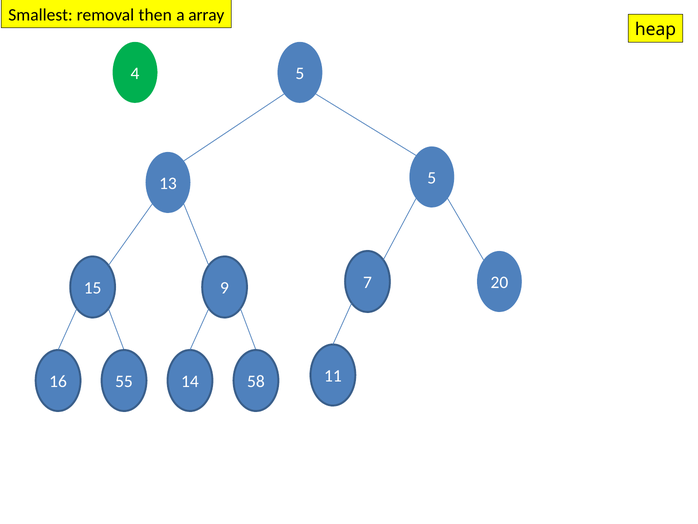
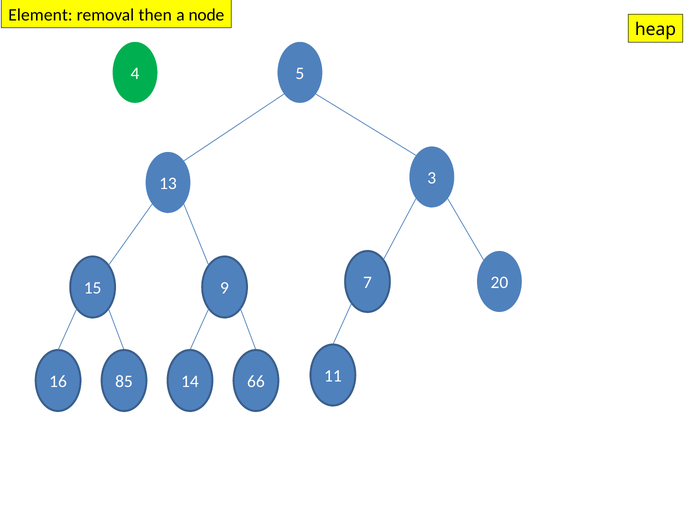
Smallest: Smallest -> Element (40, 15)
array: array -> node (206, 15)
13 5: 5 -> 3 (432, 178)
55: 55 -> 85 (124, 381)
58: 58 -> 66 (256, 381)
